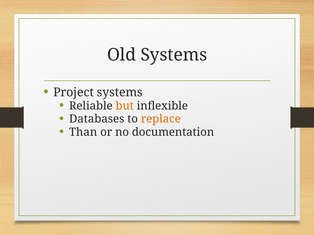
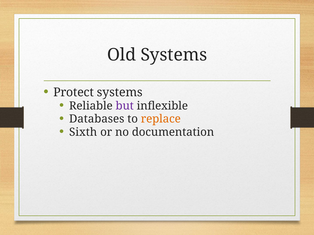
Project: Project -> Protect (74, 92)
but colour: orange -> purple (125, 106)
Than: Than -> Sixth (83, 132)
